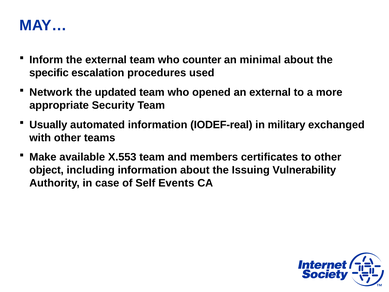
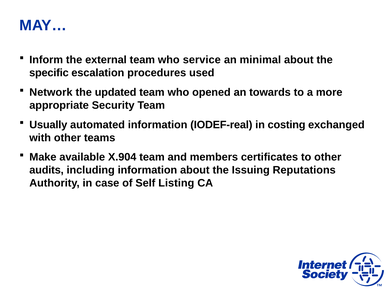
counter: counter -> service (202, 60)
an external: external -> towards (270, 92)
military: military -> costing (287, 125)
X.553: X.553 -> X.904 (122, 157)
object: object -> audits (47, 170)
Vulnerability: Vulnerability -> Reputations (304, 170)
Events: Events -> Listing (176, 183)
